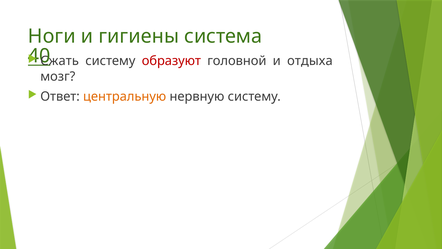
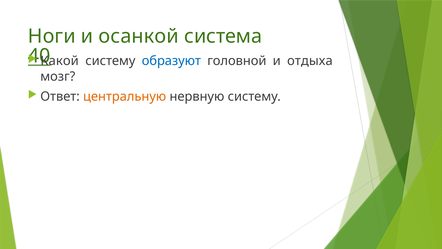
гигиены: гигиены -> осанкой (139, 36)
Сжать: Сжать -> Какой (60, 61)
образуют colour: red -> blue (171, 61)
